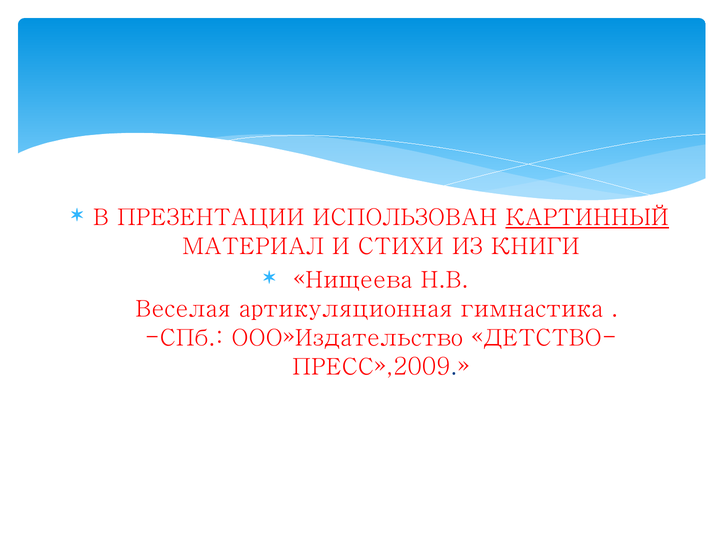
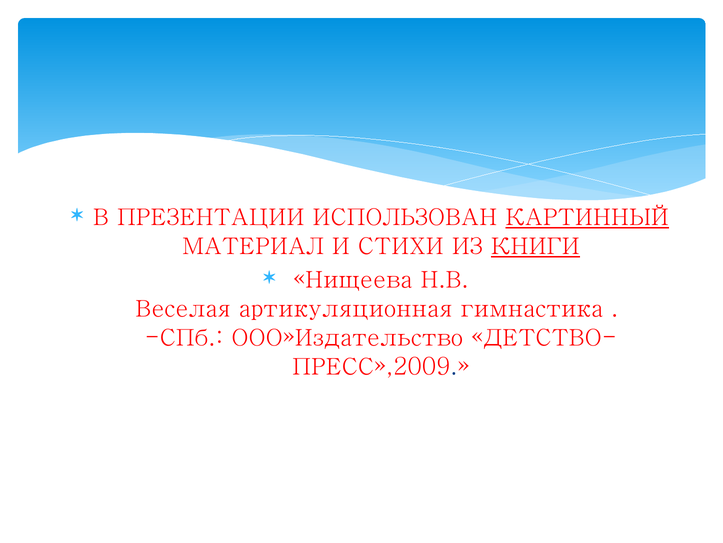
КНИГИ underline: none -> present (535, 246)
